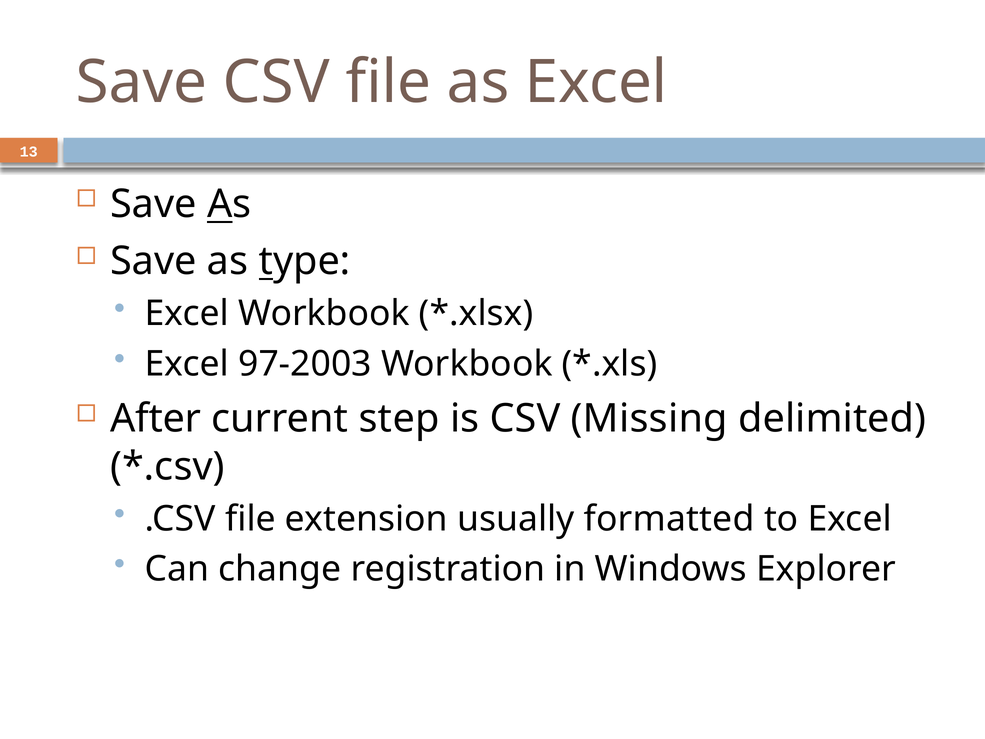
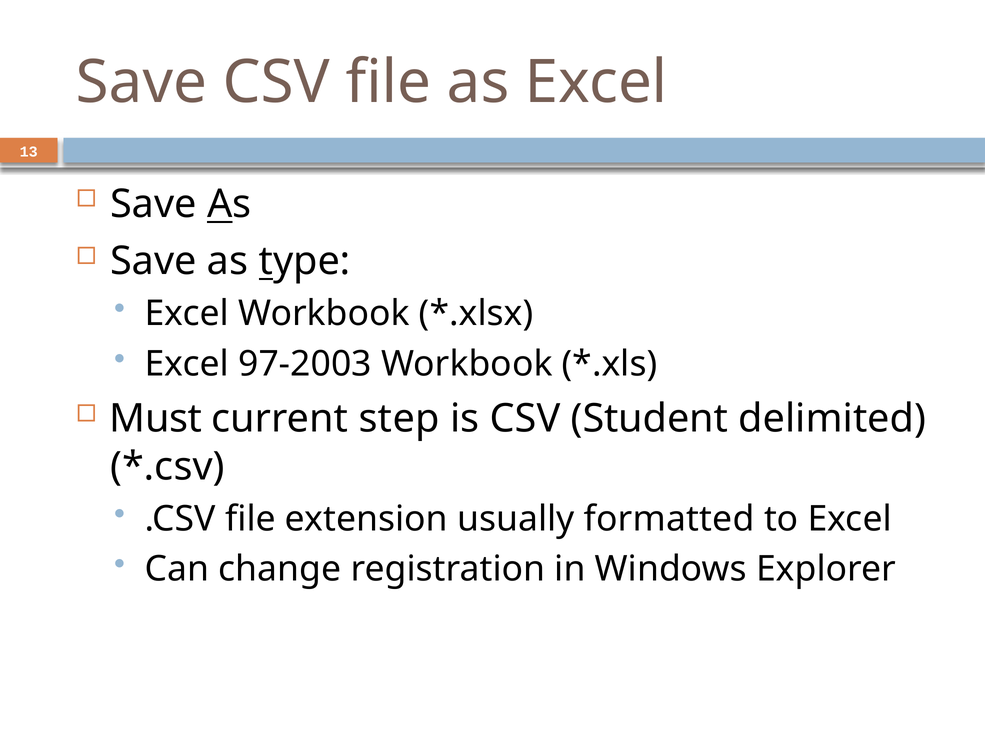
After: After -> Must (156, 419)
Missing: Missing -> Student (649, 419)
